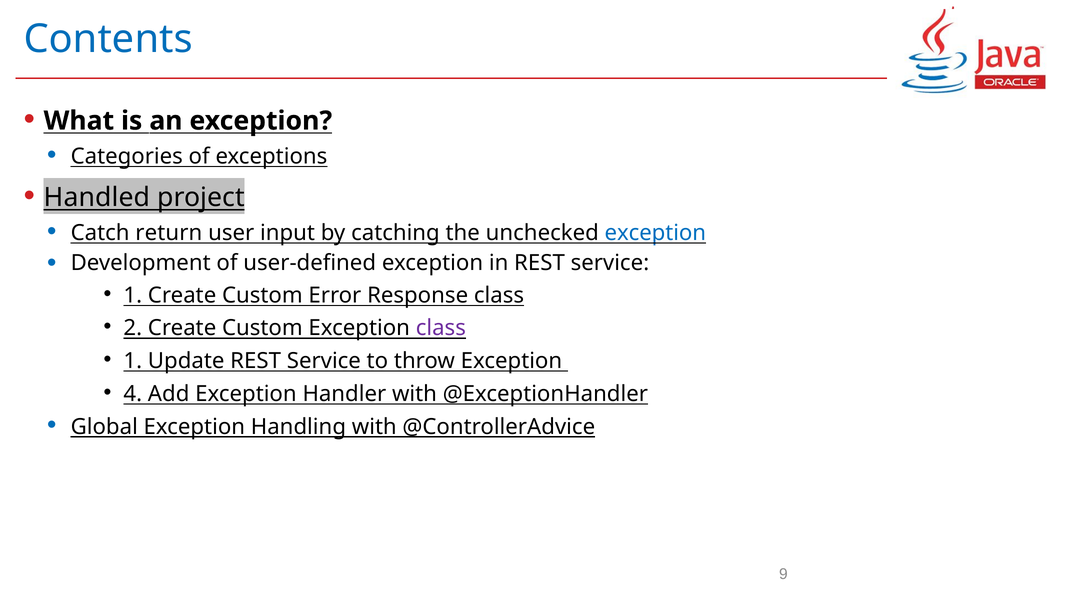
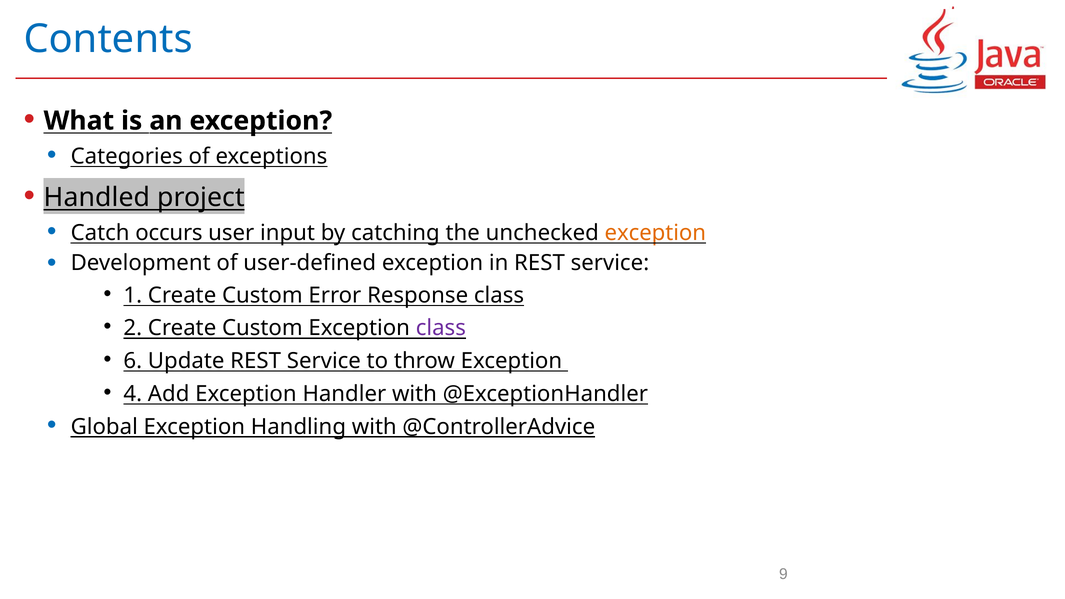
return: return -> occurs (169, 233)
exception colour: blue -> orange (655, 233)
1: 1 -> 6 (133, 361)
